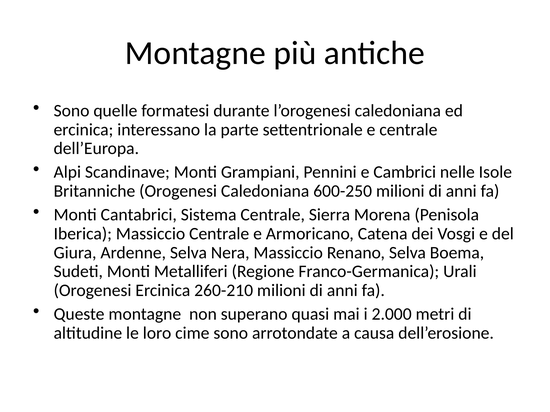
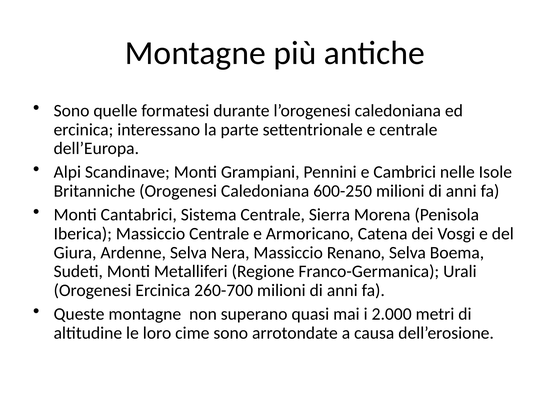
260-210: 260-210 -> 260-700 (224, 291)
